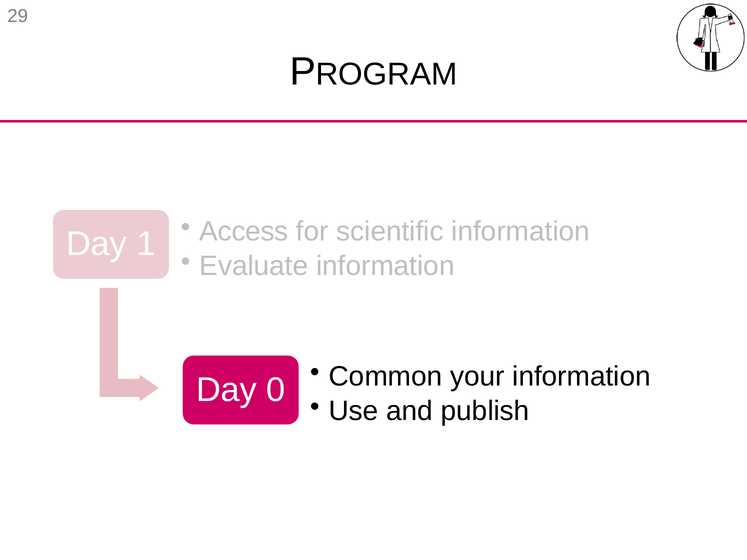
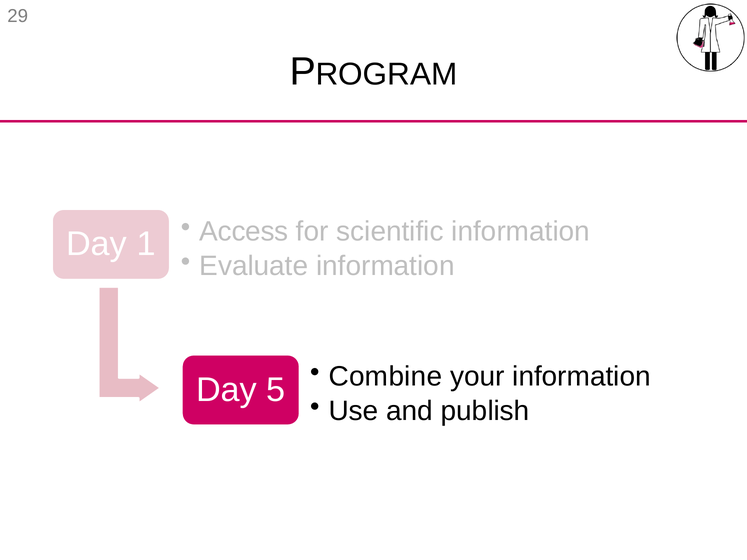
0: 0 -> 5 (276, 390)
Common: Common -> Combine (385, 377)
